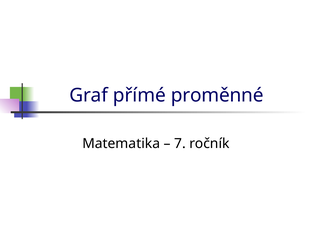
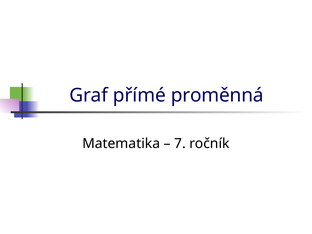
proměnné: proměnné -> proměnná (217, 95)
